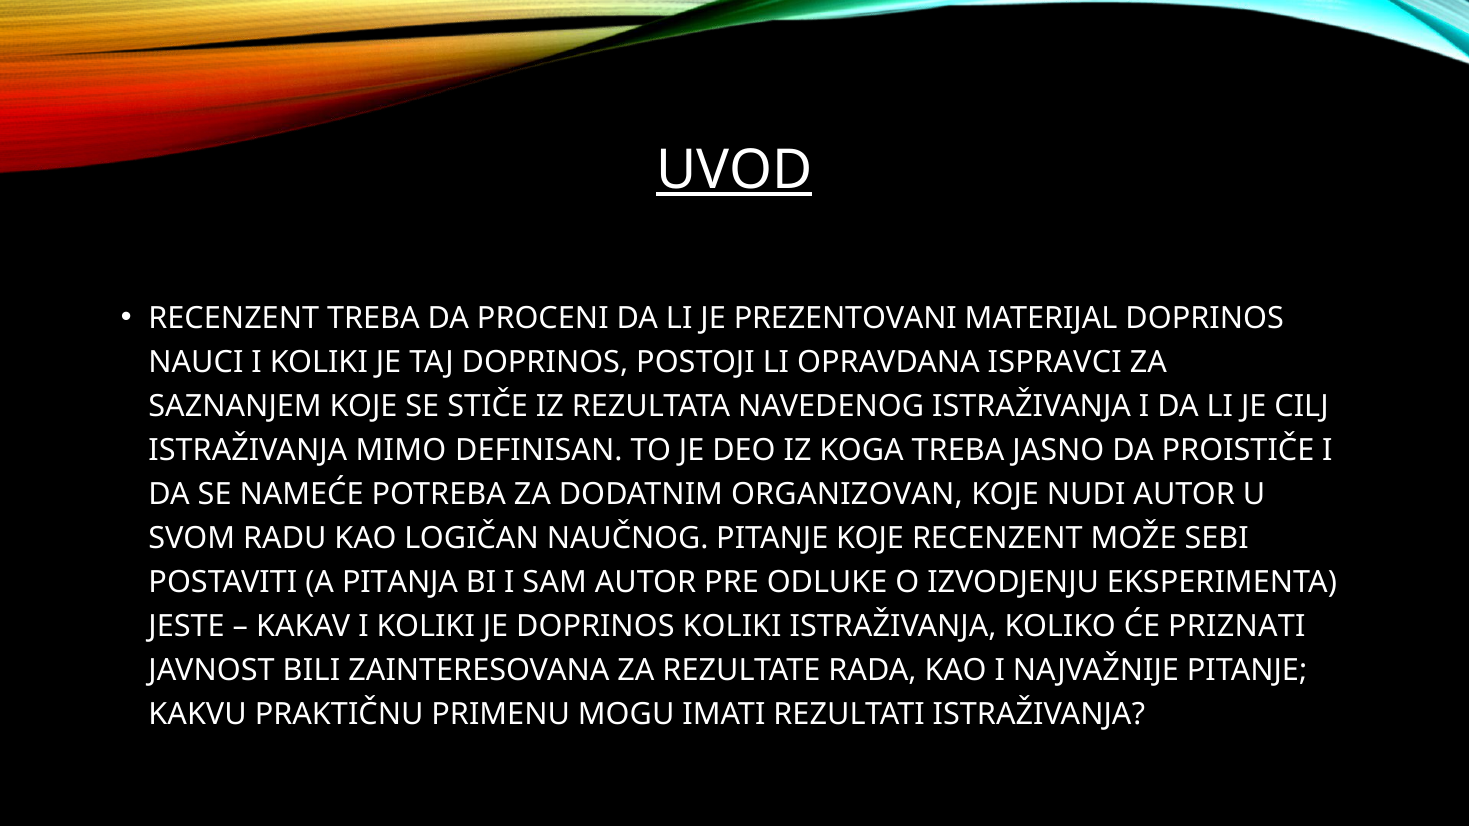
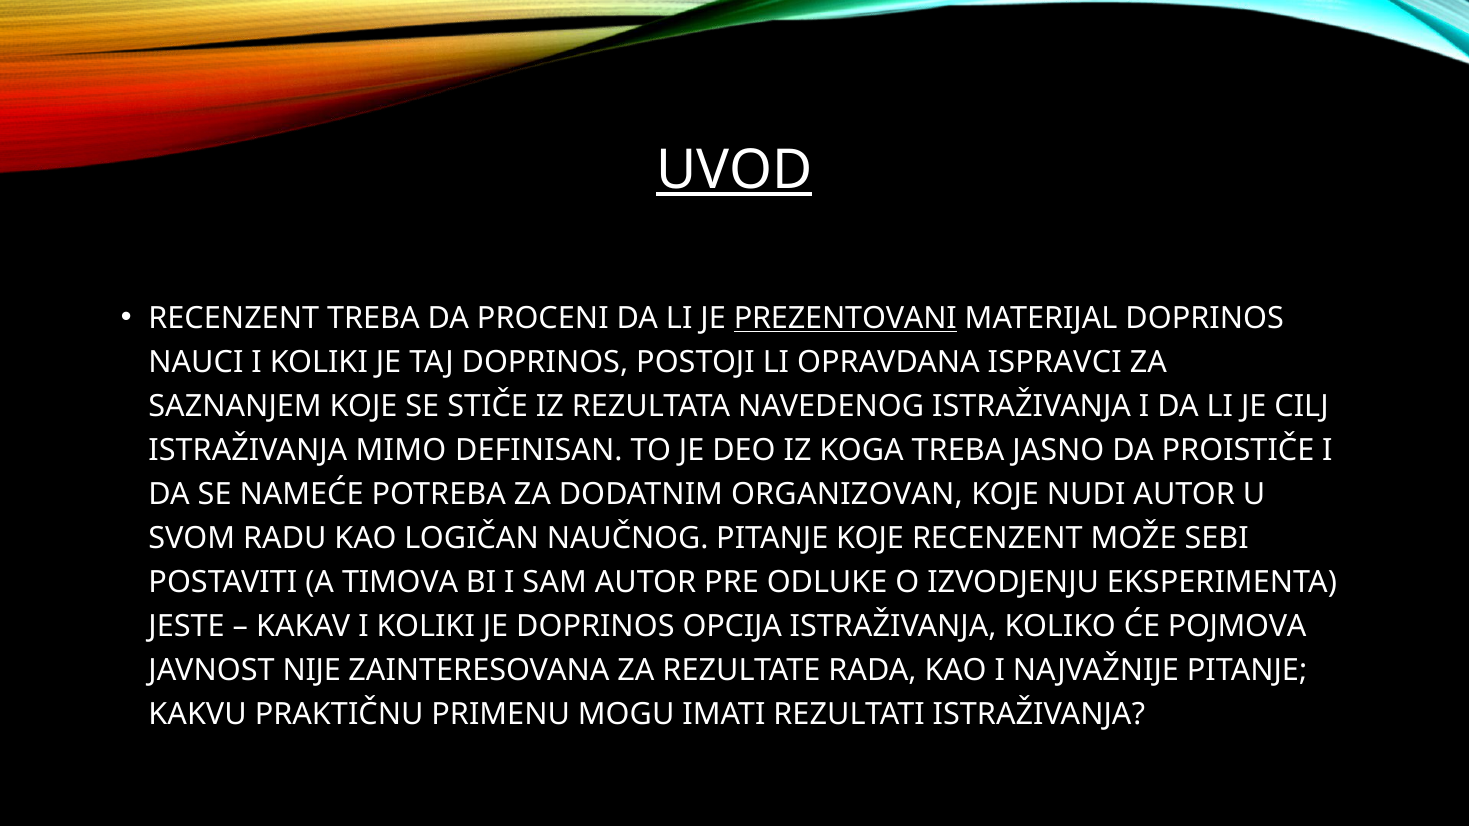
PREZENTOVANI underline: none -> present (845, 318)
PITANJA: PITANJA -> TIMOVA (400, 583)
DOPRINOS KOLIKI: KOLIKI -> OPCIJA (732, 627)
PRIZNATI: PRIZNATI -> POJMOVA (1237, 627)
BILI: BILI -> NIJE (312, 671)
